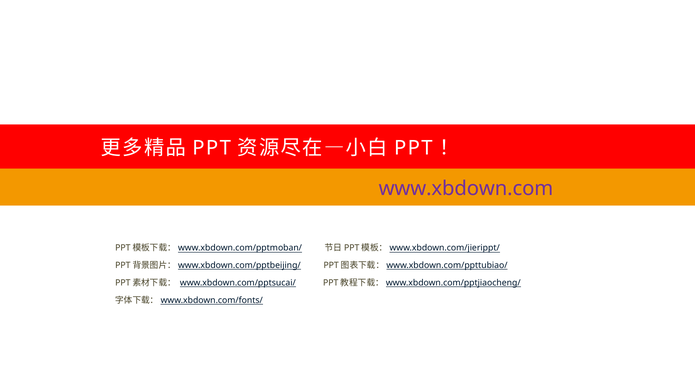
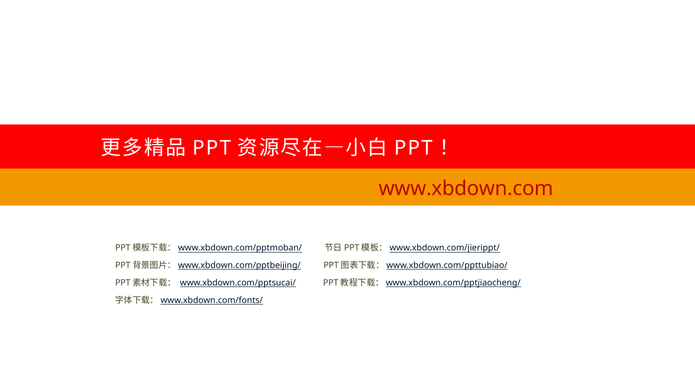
www.xbdown.com colour: purple -> red (466, 188)
